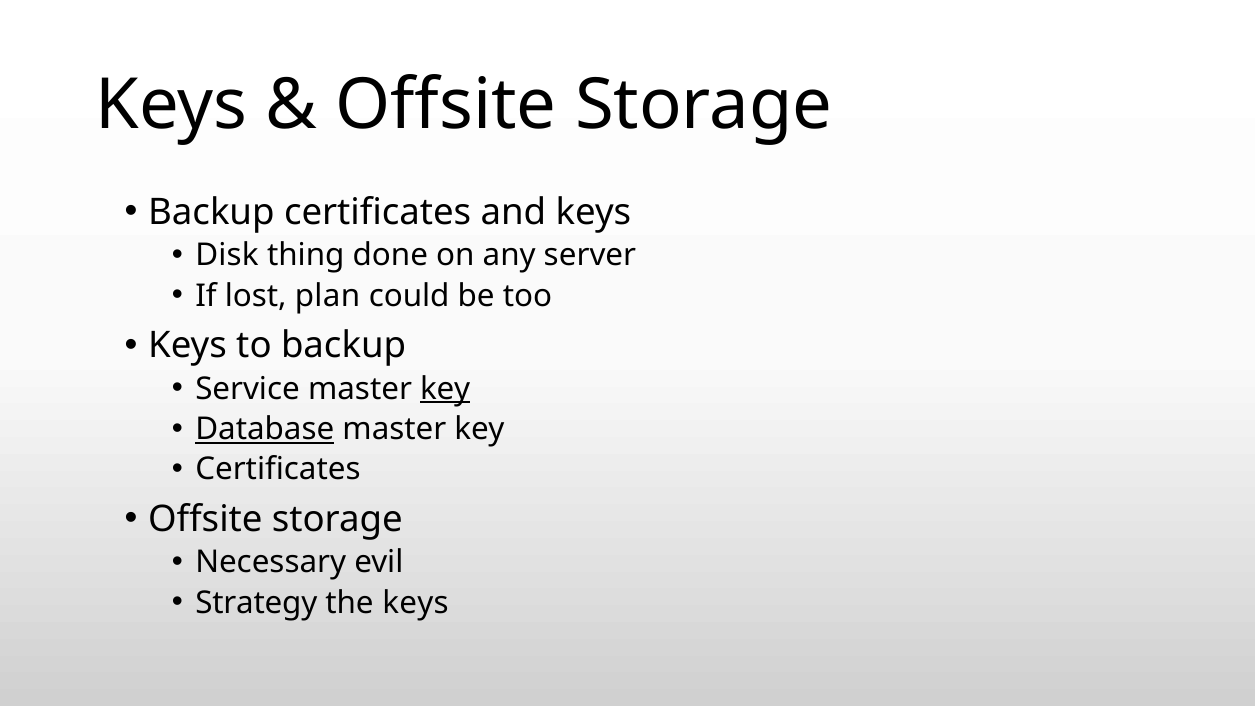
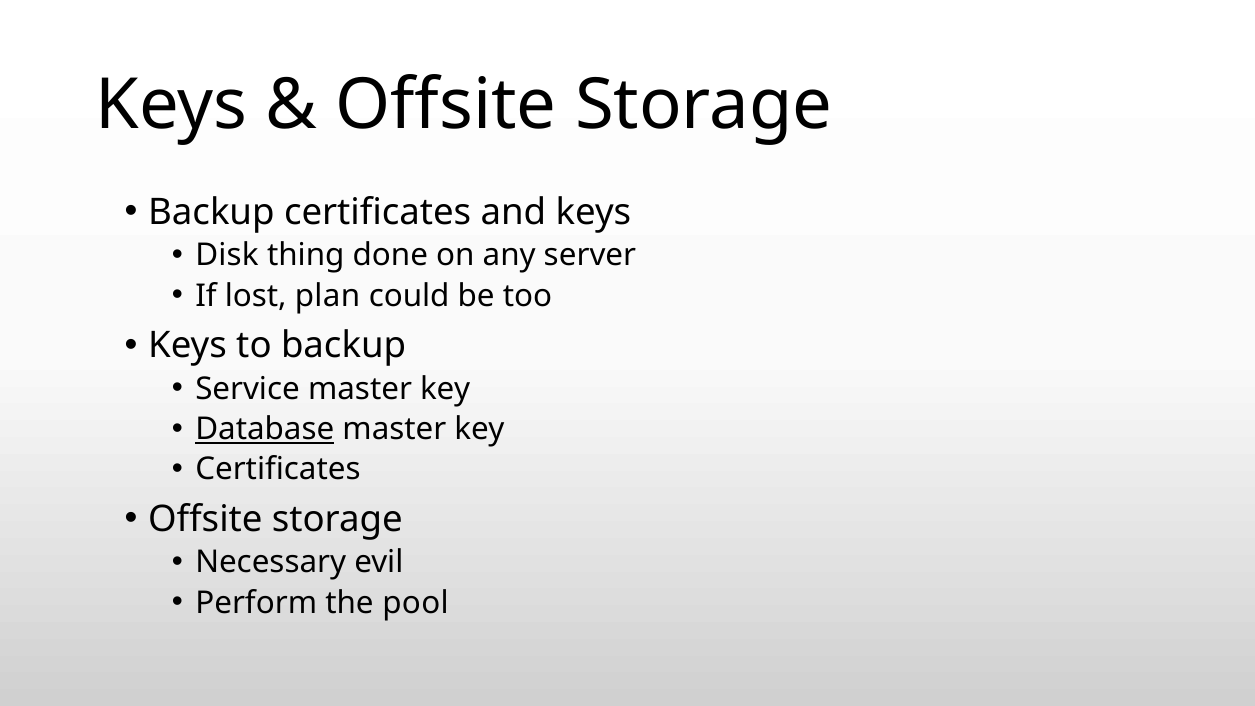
key underline: present -> none (445, 389)
Strategy: Strategy -> Perform (256, 603)
the keys: keys -> pool (416, 603)
